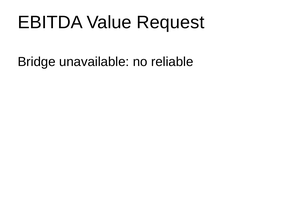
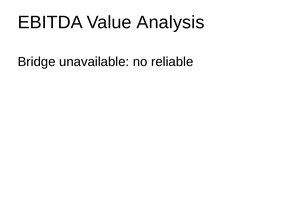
Request: Request -> Analysis (170, 22)
